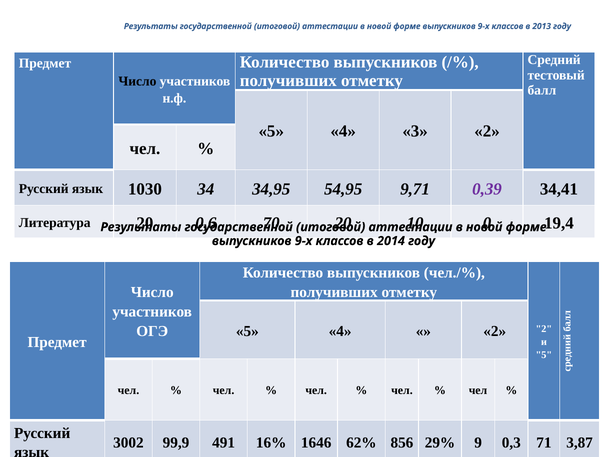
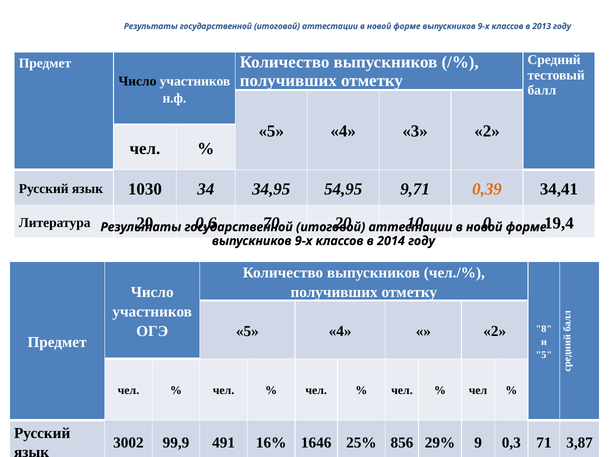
0,39 colour: purple -> orange (487, 189)
2: 2 -> 8 (544, 329)
62%: 62% -> 25% (361, 442)
